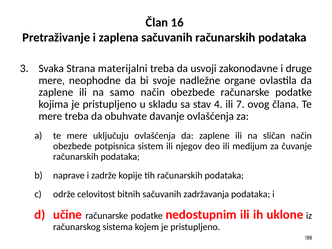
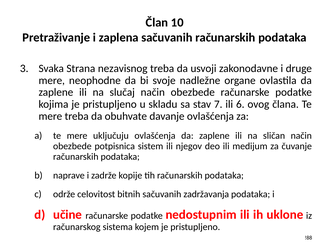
16: 16 -> 10 (177, 23)
materijalni: materijalni -> nezavisnog (123, 68)
samo: samo -> slučaj (122, 92)
4: 4 -> 7 (218, 104)
7: 7 -> 6 (240, 104)
